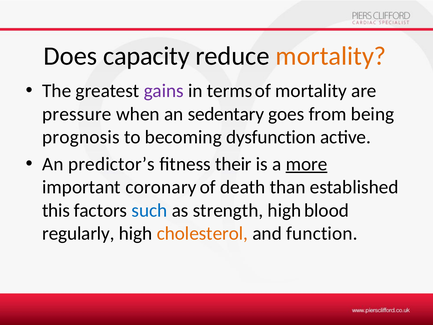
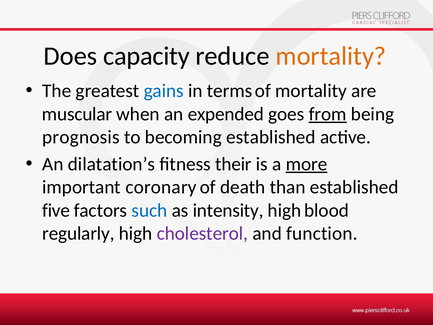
gains colour: purple -> blue (164, 91)
pressure: pressure -> muscular (77, 114)
sedentary: sedentary -> expended (226, 114)
from underline: none -> present (328, 114)
becoming dysfunction: dysfunction -> established (271, 137)
predictor’s: predictor’s -> dilatation’s (111, 164)
this: this -> five (56, 210)
strength: strength -> intensity (228, 210)
cholesterol colour: orange -> purple (202, 233)
